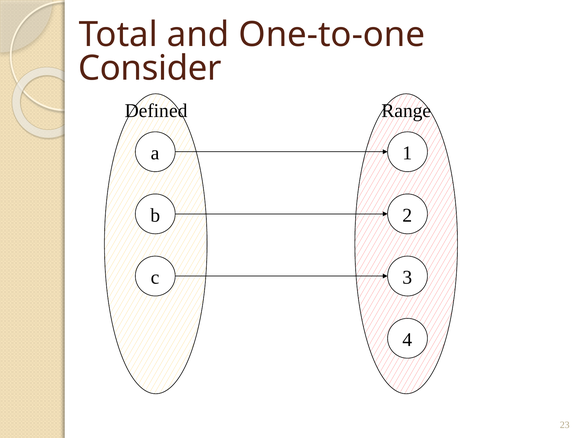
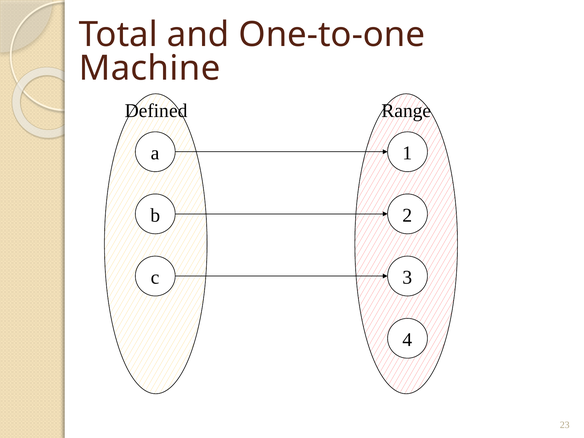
Consider: Consider -> Machine (150, 68)
